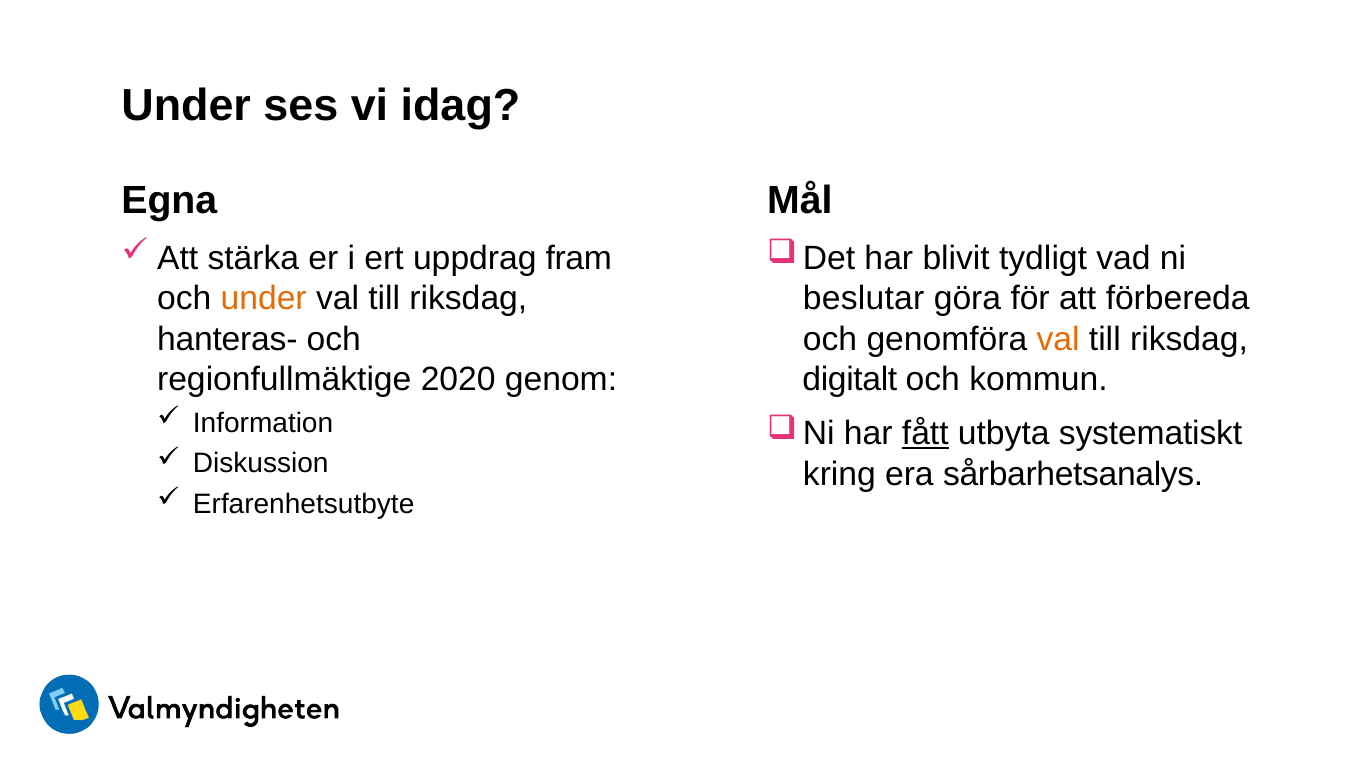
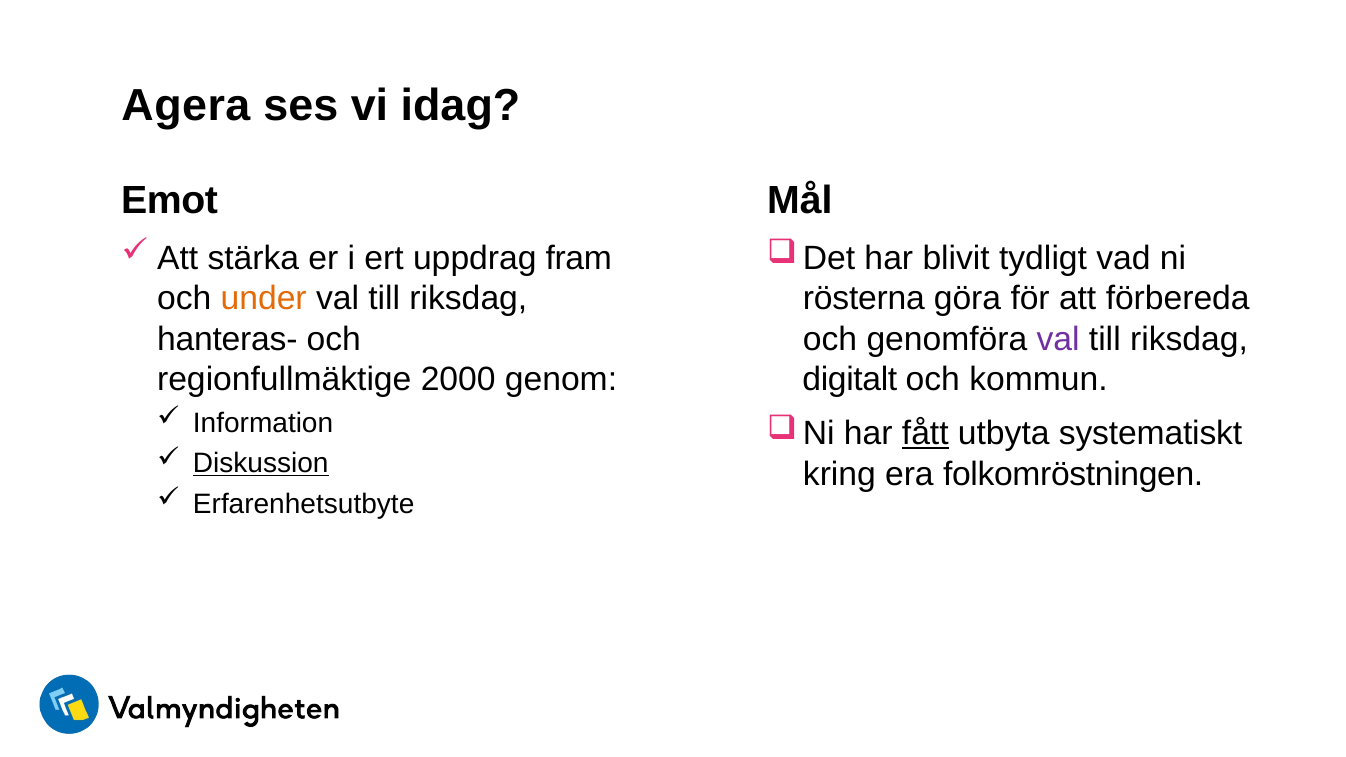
Under: Under -> Agera (186, 106)
Egna: Egna -> Emot (169, 201)
beslutar: beslutar -> rösterna (864, 299)
val colour: orange -> purple (1058, 339)
2020: 2020 -> 2000 (458, 379)
Diskussion underline: none -> present (261, 464)
sårbarhetsanalys: sårbarhetsanalys -> folkomröstningen (1073, 474)
